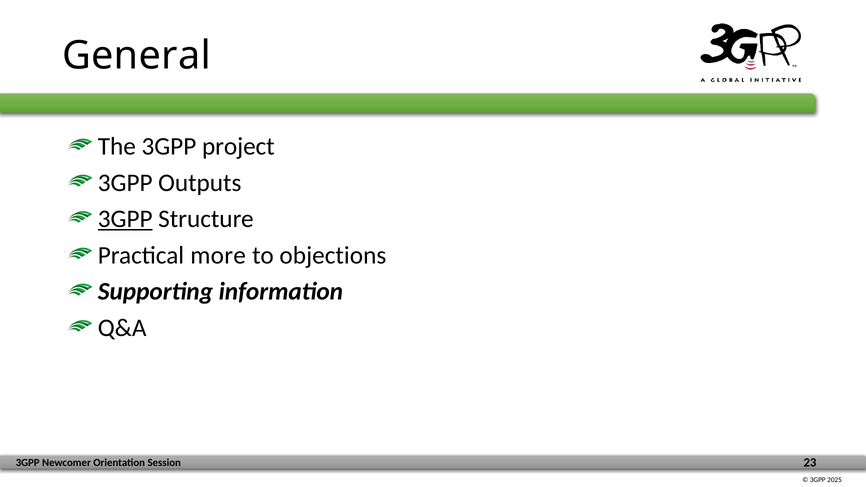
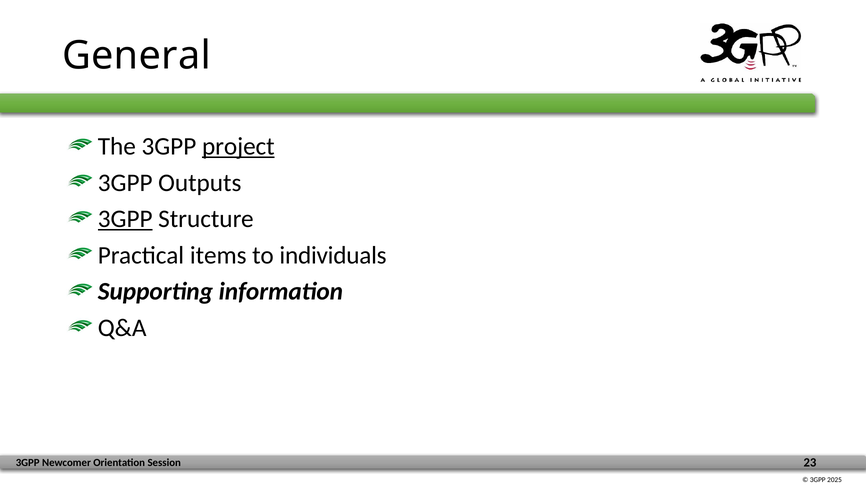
project underline: none -> present (238, 146)
more: more -> items (218, 255)
objections: objections -> individuals (333, 255)
